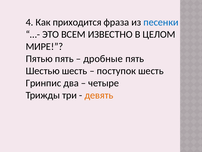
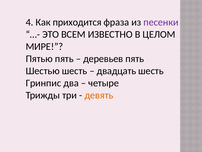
песенки colour: blue -> purple (161, 22)
дробные: дробные -> деревьев (103, 59)
поступок: поступок -> двадцать (116, 71)
